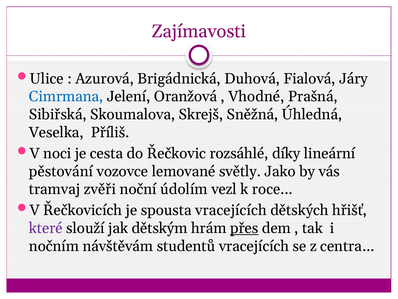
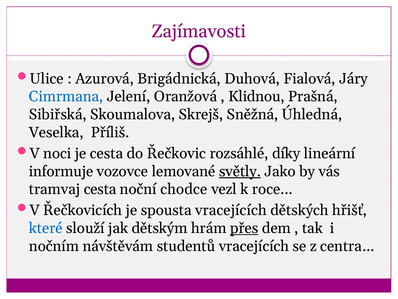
Vhodné: Vhodné -> Klidnou (256, 96)
pěstování: pěstování -> informuje (61, 171)
světly underline: none -> present (240, 171)
tramvaj zvěři: zvěři -> cesta (100, 189)
údolím: údolím -> chodce (184, 189)
které colour: purple -> blue (46, 228)
